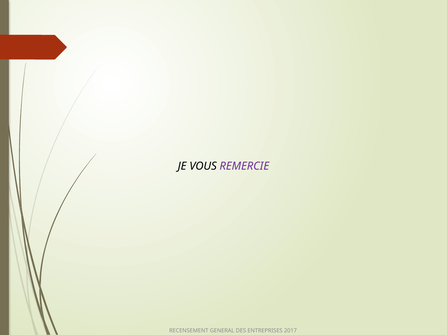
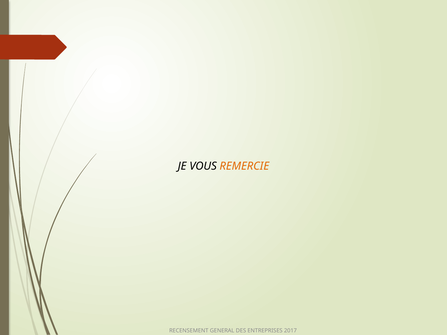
REMERCIE colour: purple -> orange (244, 166)
